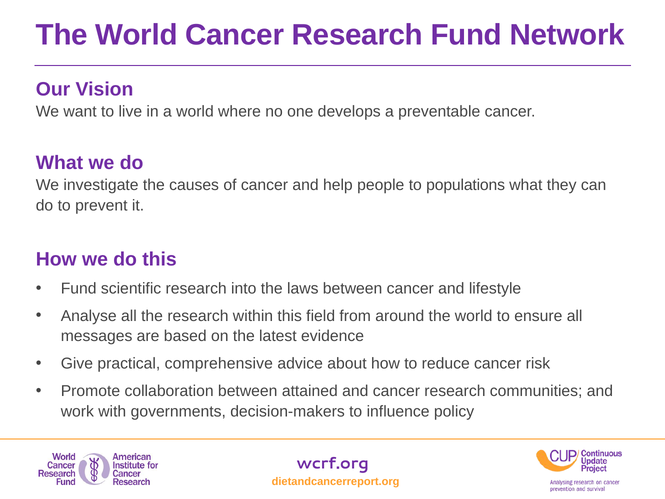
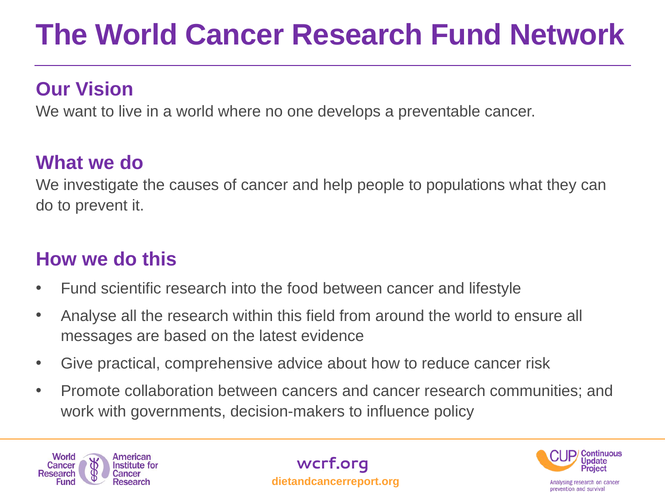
laws: laws -> food (303, 288)
attained: attained -> cancers (310, 391)
